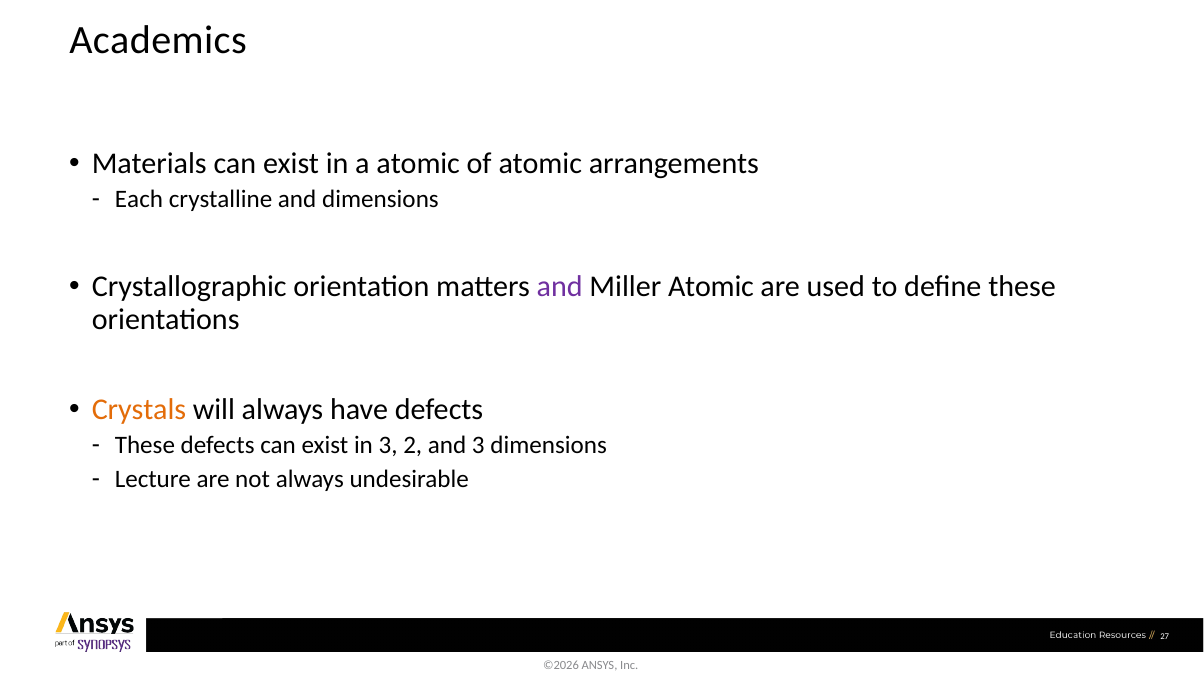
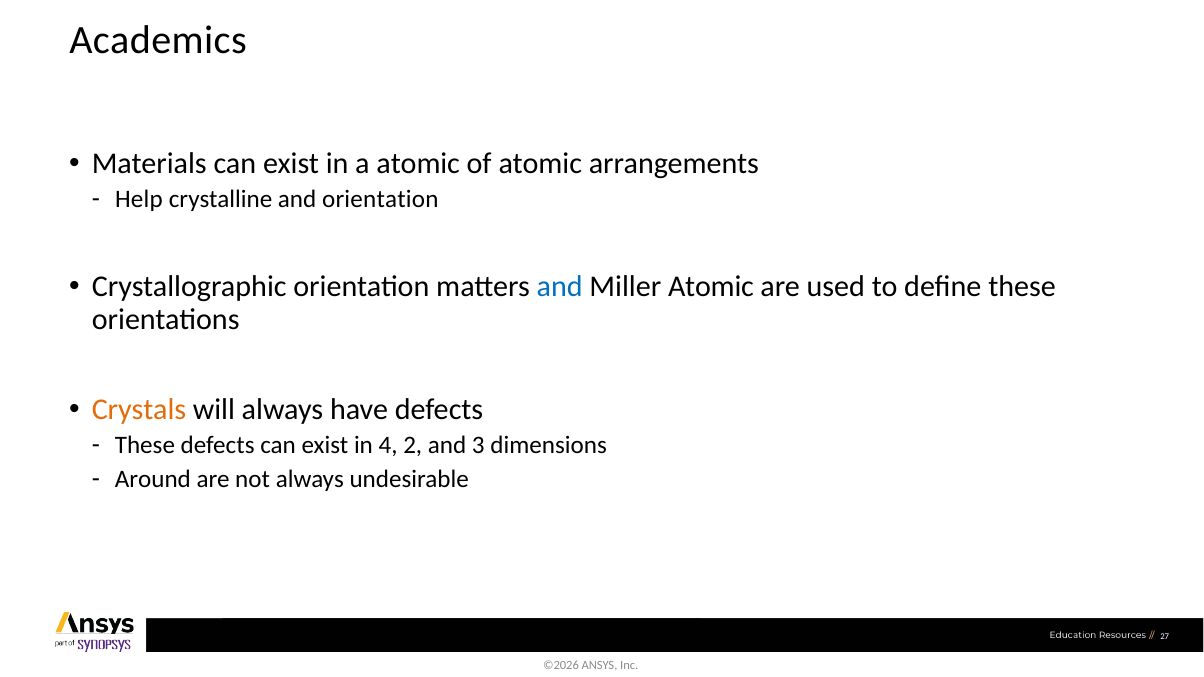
Each: Each -> Help (139, 200)
and dimensions: dimensions -> orientation (380, 200)
and colour: purple -> blue (560, 287)
in 3: 3 -> 4 (388, 446)
Lecture: Lecture -> Around (153, 479)
